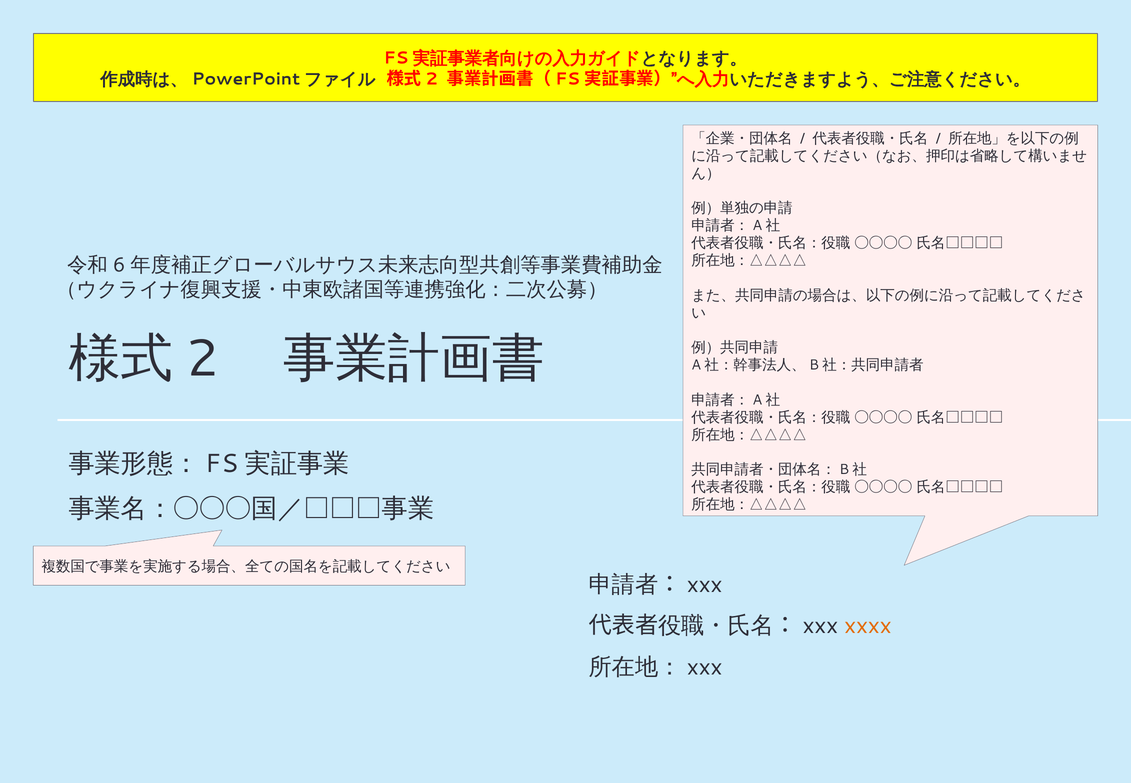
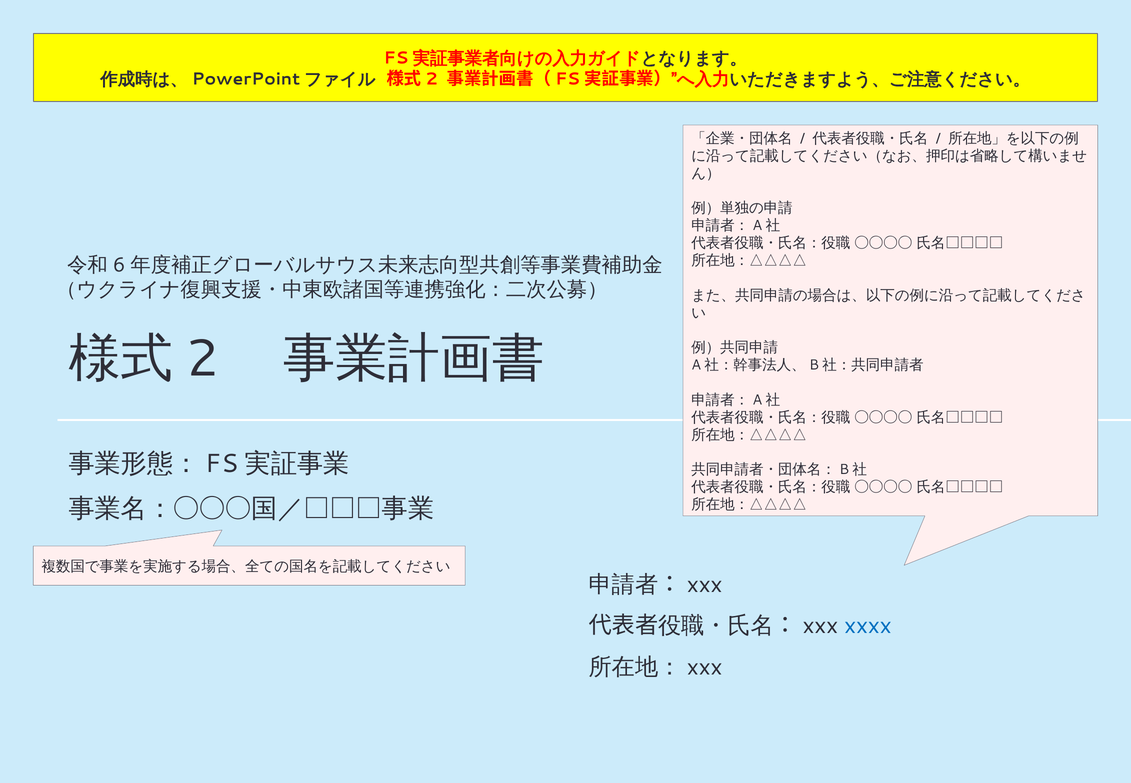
xxxx colour: orange -> blue (868, 626)
